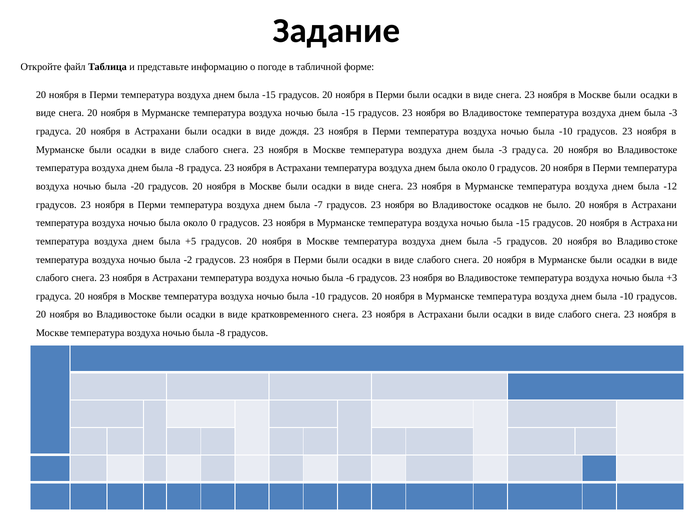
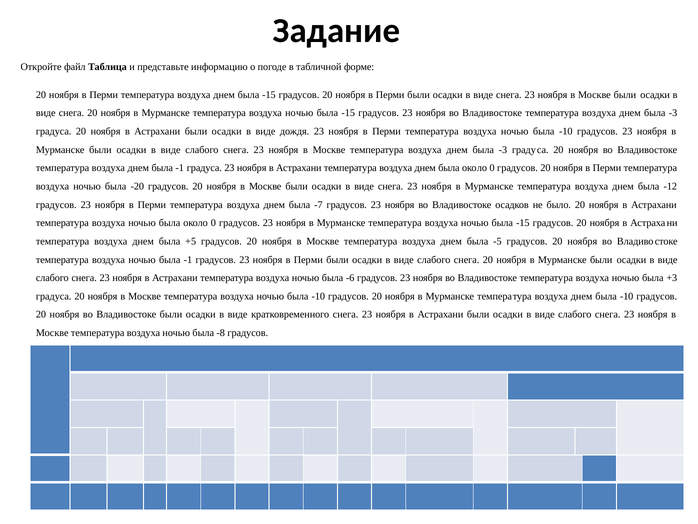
днем была -8: -8 -> -1 (180, 168)
ночью была -2: -2 -> -1 (188, 259)
